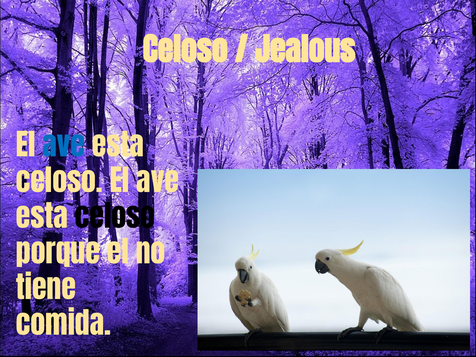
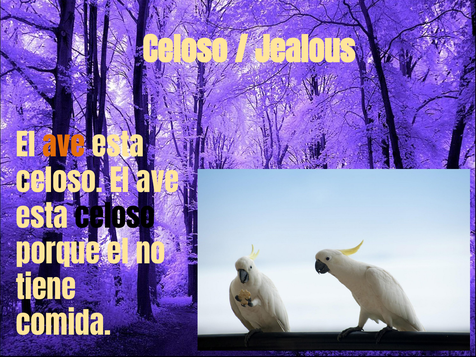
ave colour: blue -> orange (64, 147)
